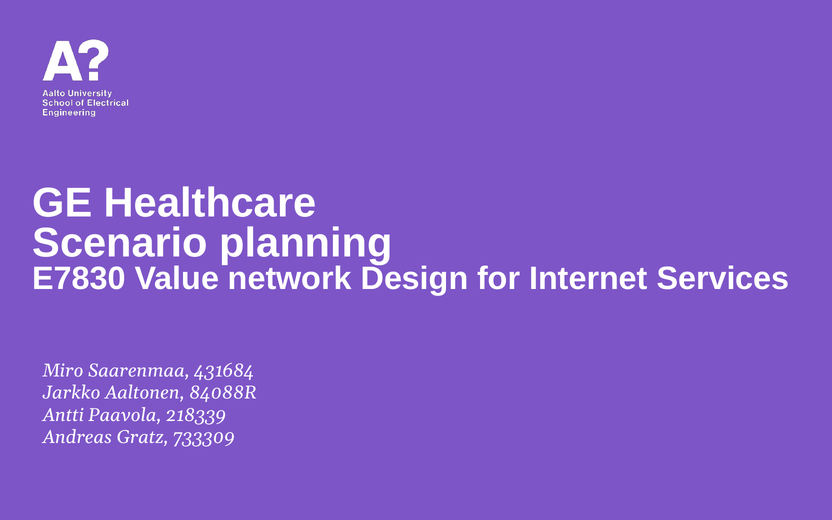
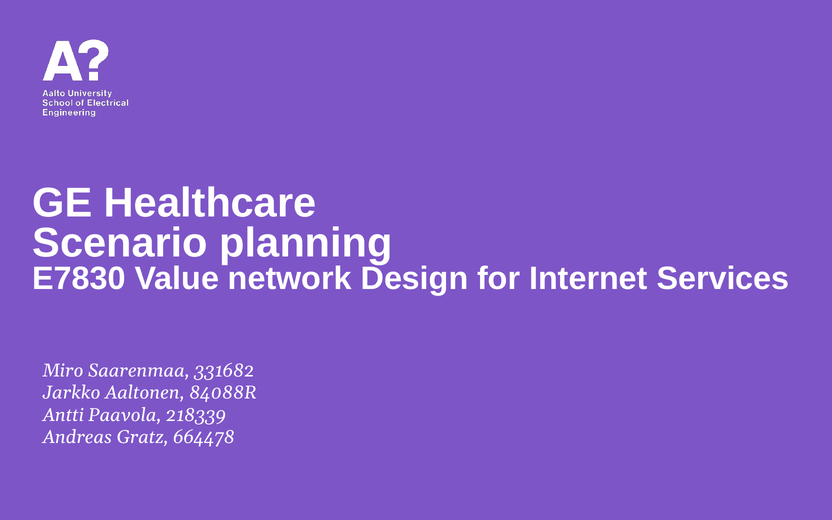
431684: 431684 -> 331682 (224, 371)
733309: 733309 -> 664478 (204, 437)
